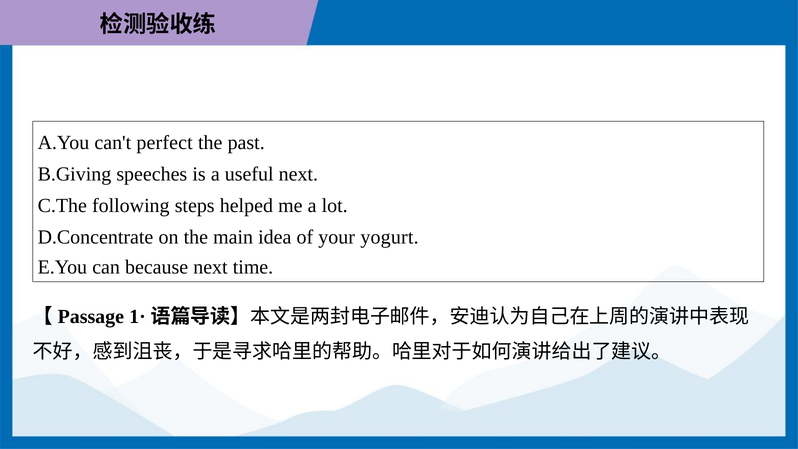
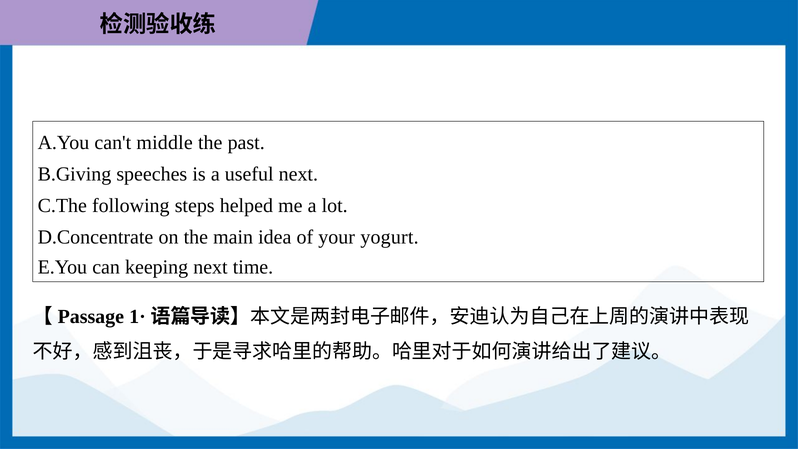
perfect: perfect -> middle (165, 142)
because: because -> keeping (157, 267)
